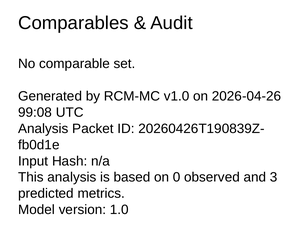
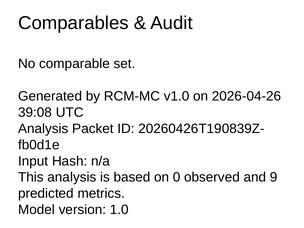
99:08: 99:08 -> 39:08 (35, 112)
3: 3 -> 9 (274, 177)
